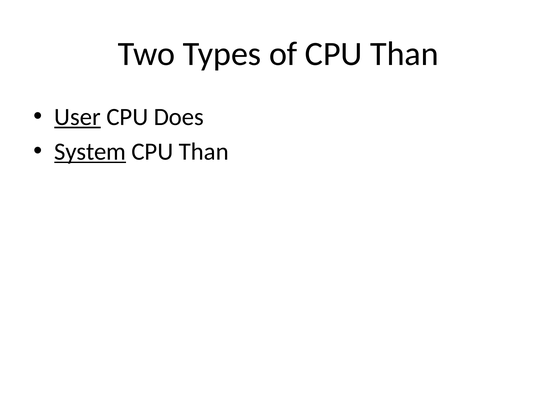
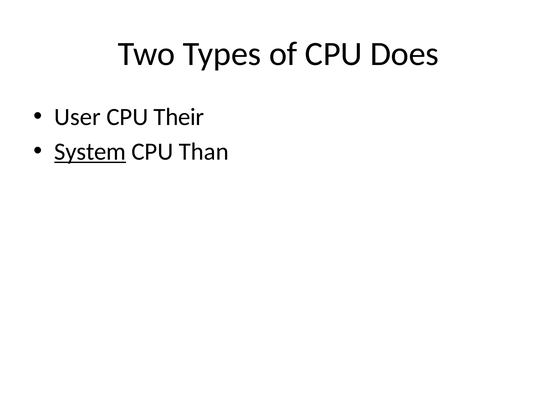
of CPU Than: Than -> Does (405, 54)
User underline: present -> none (78, 117)
Does: Does -> Their (179, 117)
